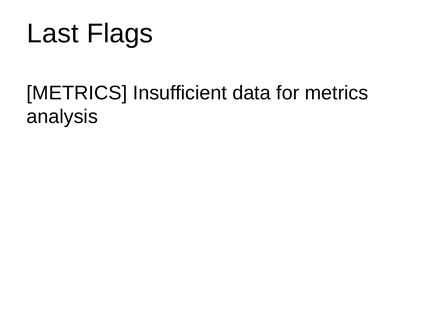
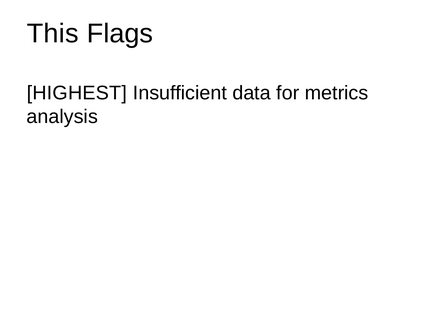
Last: Last -> This (53, 34)
METRICS: METRICS -> HIGHEST (77, 93)
